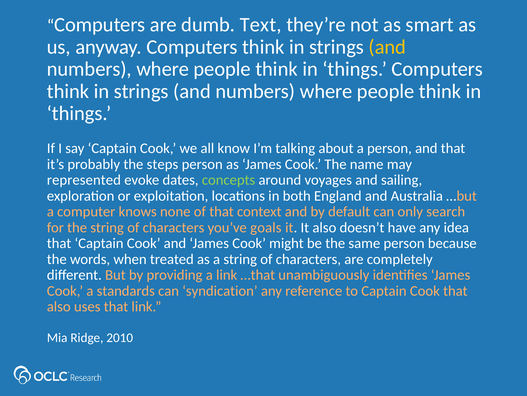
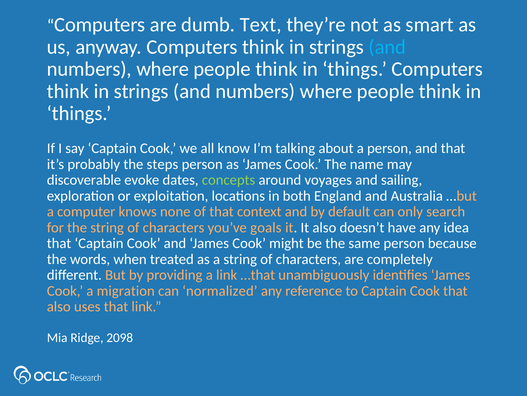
and colour: yellow -> light blue (387, 47)
represented: represented -> discoverable (84, 180)
standards: standards -> migration (126, 290)
syndication: syndication -> normalized (220, 290)
2010: 2010 -> 2098 (120, 337)
